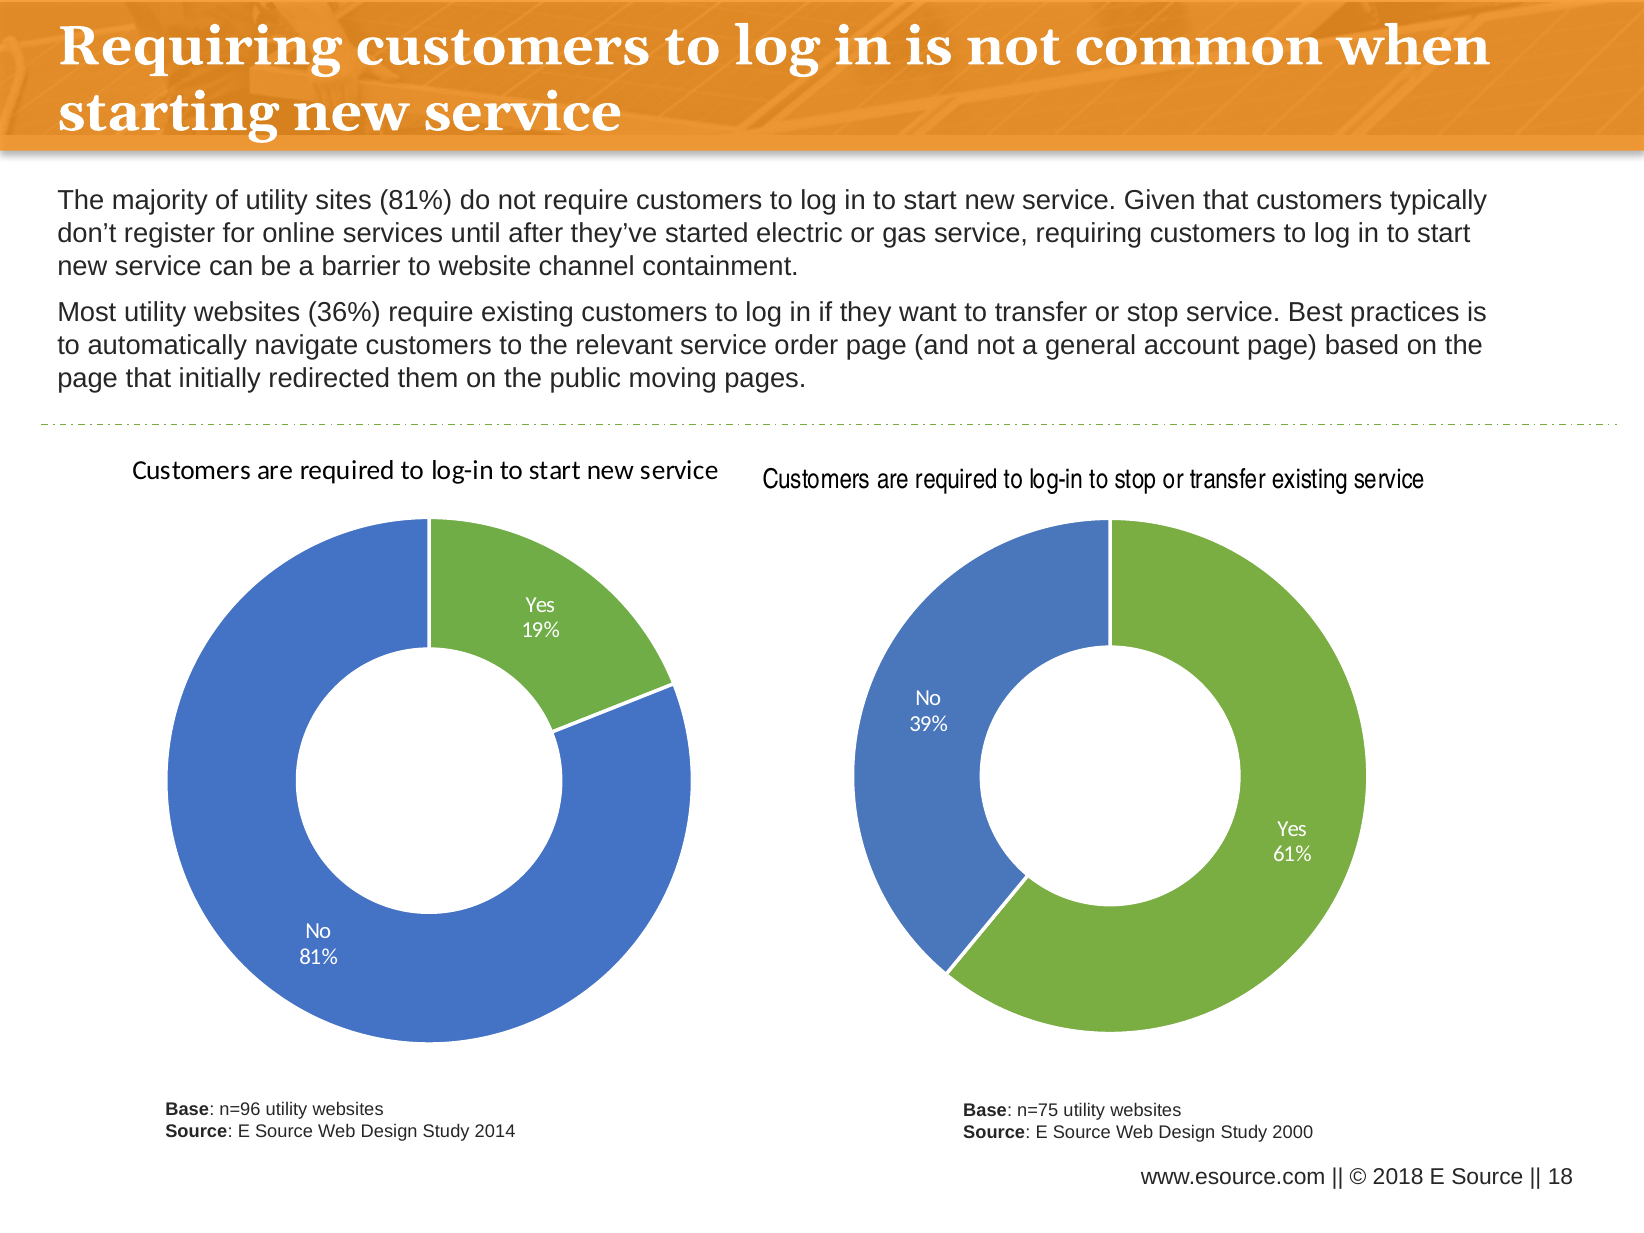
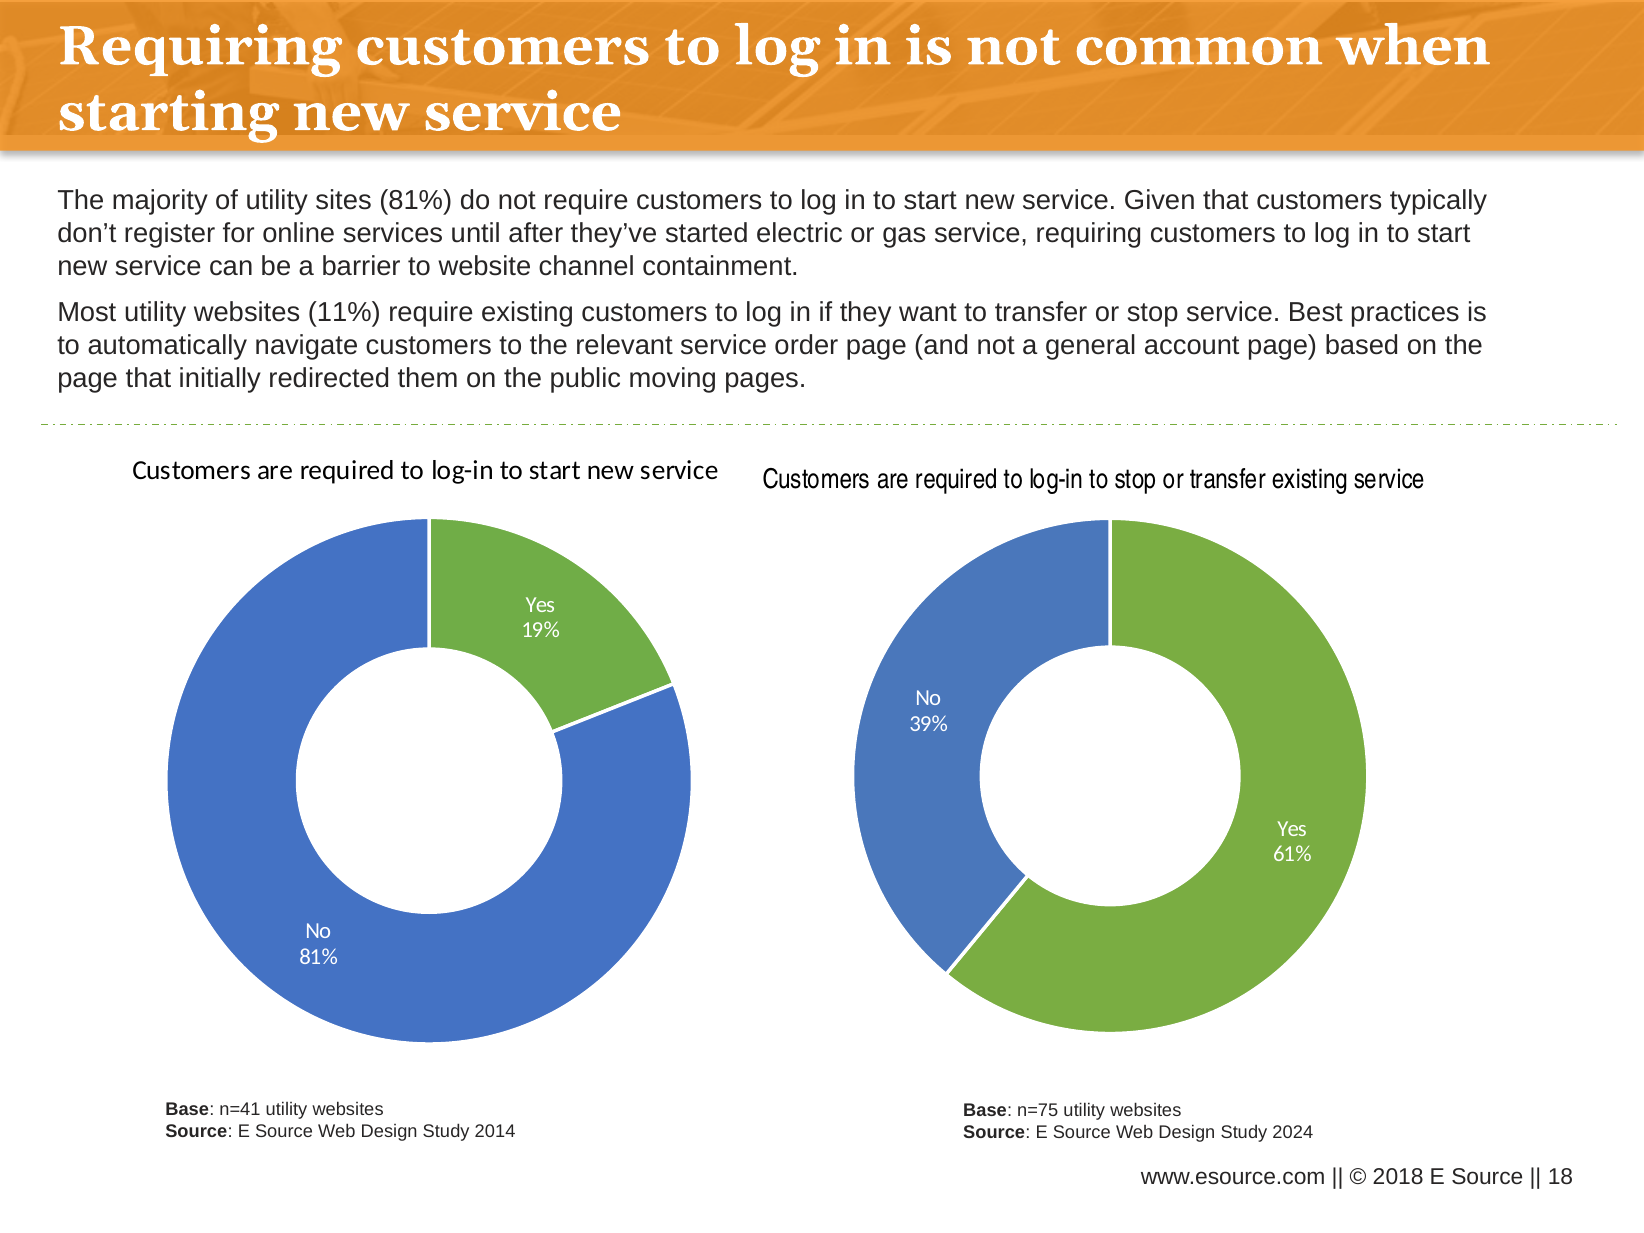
36%: 36% -> 11% (344, 313)
n=96: n=96 -> n=41 (240, 1109)
2000: 2000 -> 2024 (1293, 1133)
